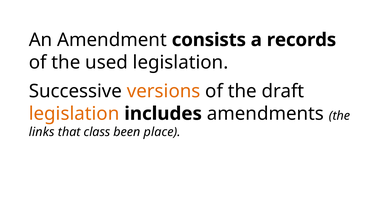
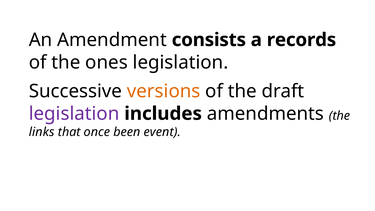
used: used -> ones (107, 62)
legislation colour: orange -> purple (74, 114)
class: class -> once (97, 132)
place: place -> event (162, 132)
